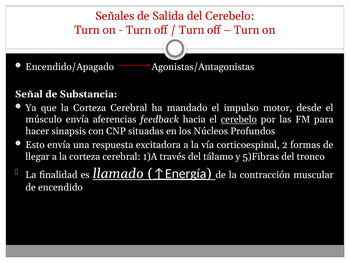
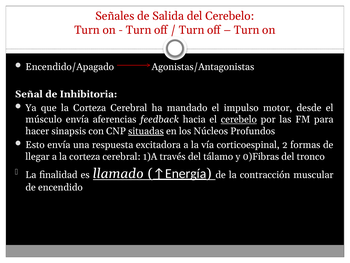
Substancia: Substancia -> Inhibitoria (88, 94)
situadas underline: none -> present (146, 131)
5)Fibras: 5)Fibras -> 0)Fibras (261, 156)
